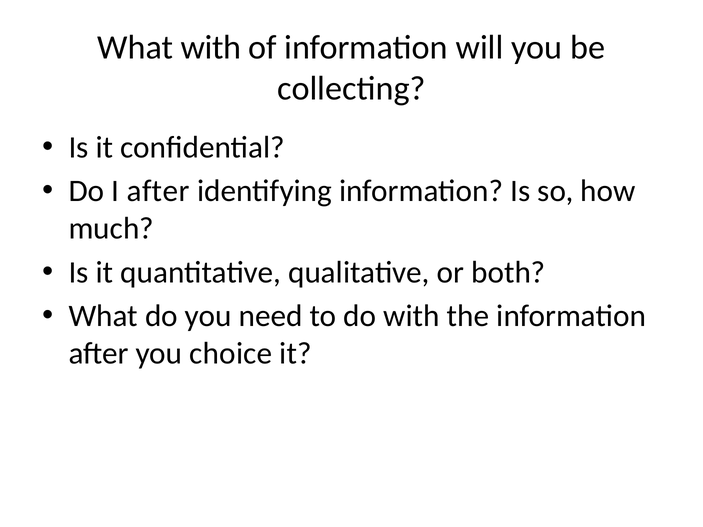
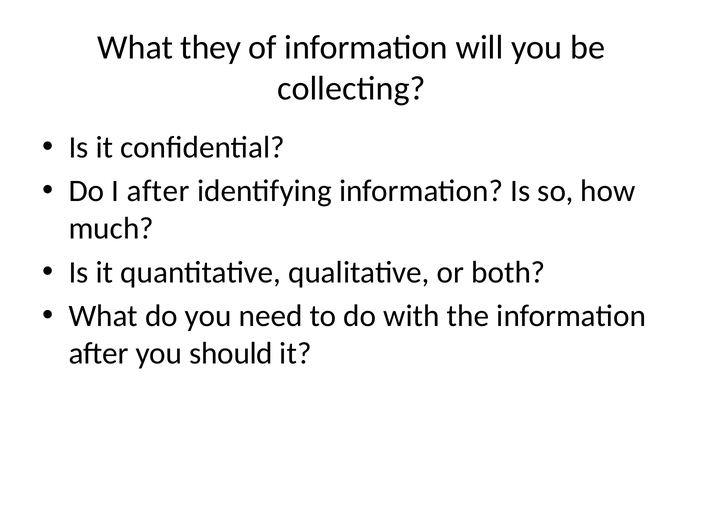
What with: with -> they (211, 48)
choice: choice -> should (231, 354)
